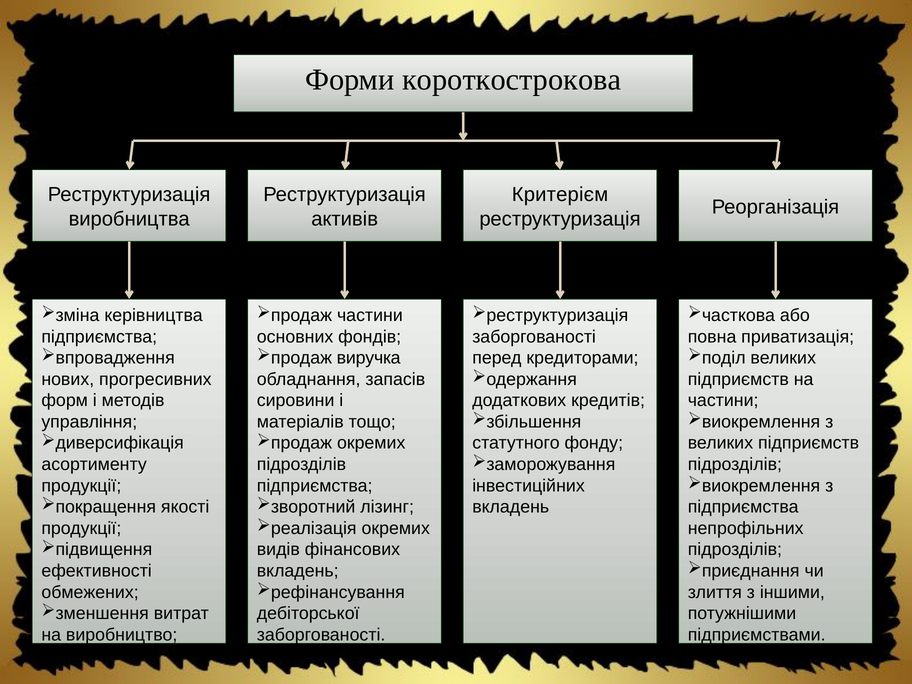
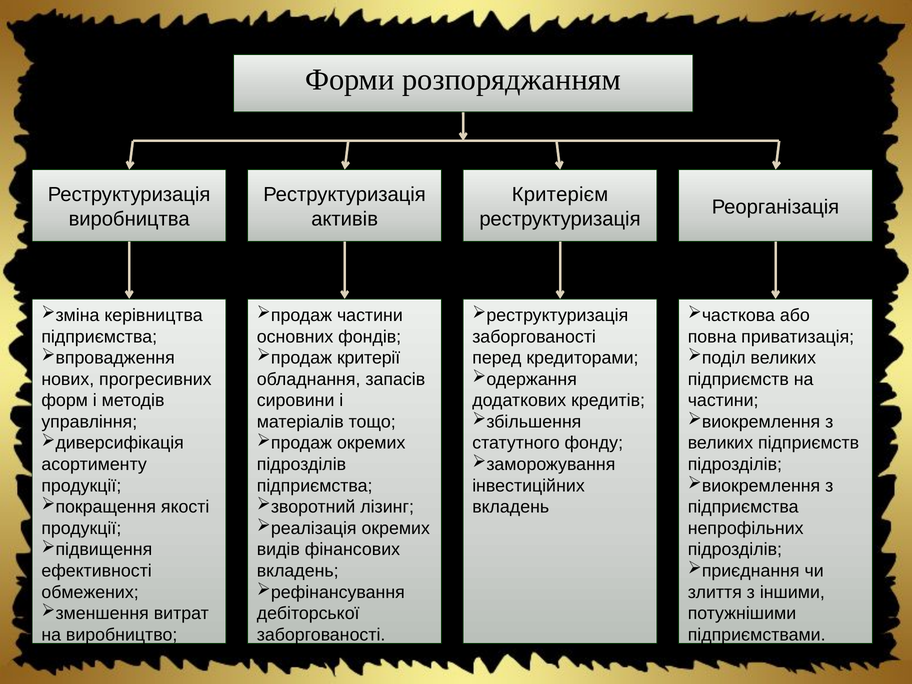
короткострокова: короткострокова -> розпоряджанням (512, 80)
виручка: виручка -> критерії (369, 358)
